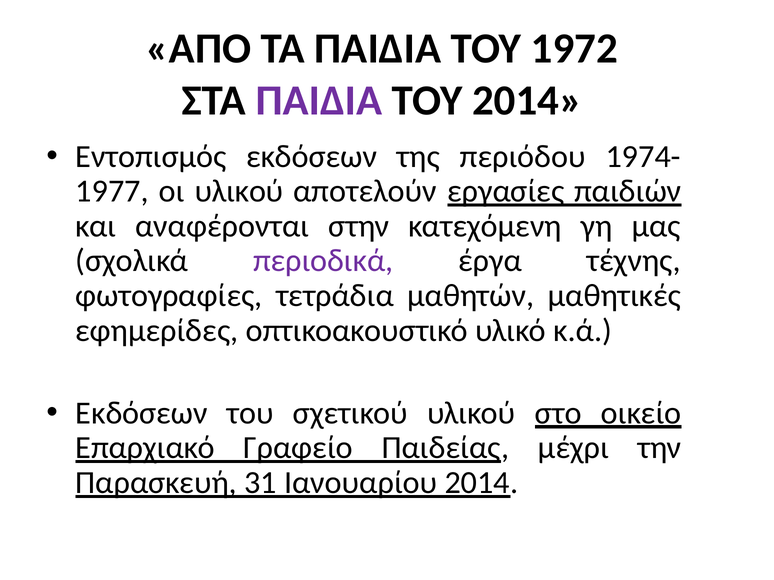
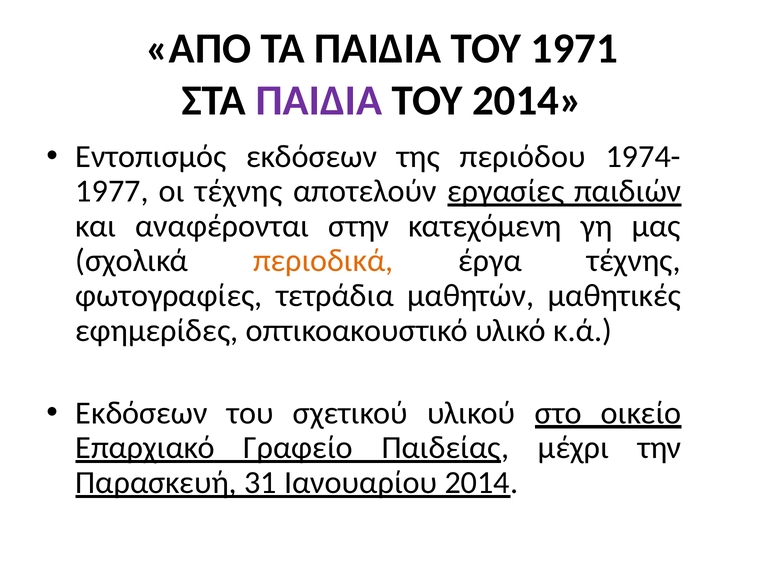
1972: 1972 -> 1971 (574, 49)
οι υλικού: υλικού -> τέχνης (239, 191)
περιοδικά colour: purple -> orange (323, 261)
